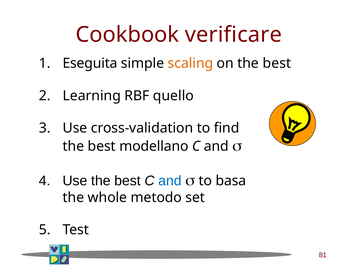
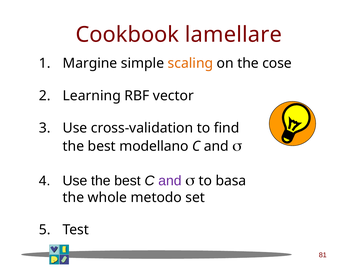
verificare: verificare -> lamellare (233, 35)
Eseguita: Eseguita -> Margine (90, 63)
on the best: best -> cose (277, 63)
quello: quello -> vector (173, 96)
and colour: blue -> purple (170, 181)
